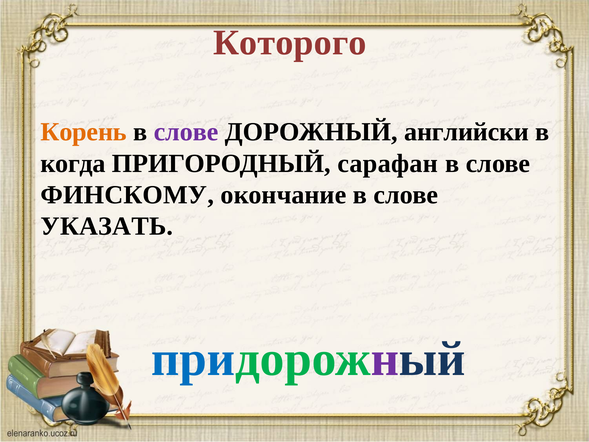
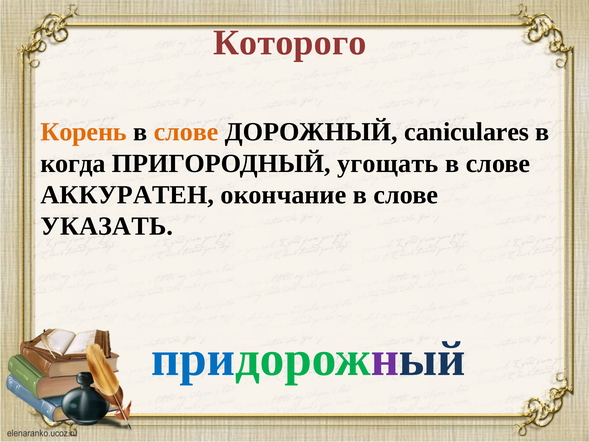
слове colour: purple -> orange (186, 132)
английски: английски -> caniculares (467, 132)
сарафан: сарафан -> угощать (388, 163)
ФИНСКОМУ: ФИНСКОМУ -> АККУРАТЕН (127, 195)
